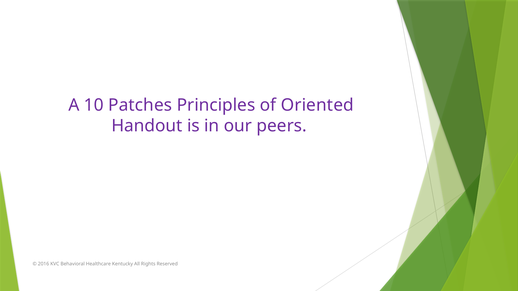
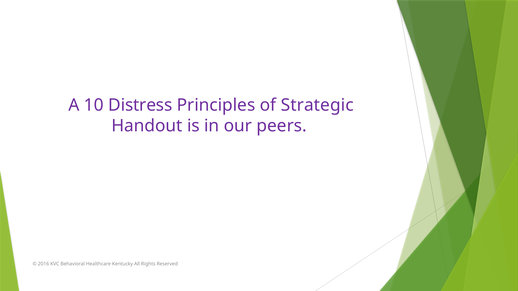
Patches: Patches -> Distress (140, 105)
Oriented: Oriented -> Strategic (317, 105)
